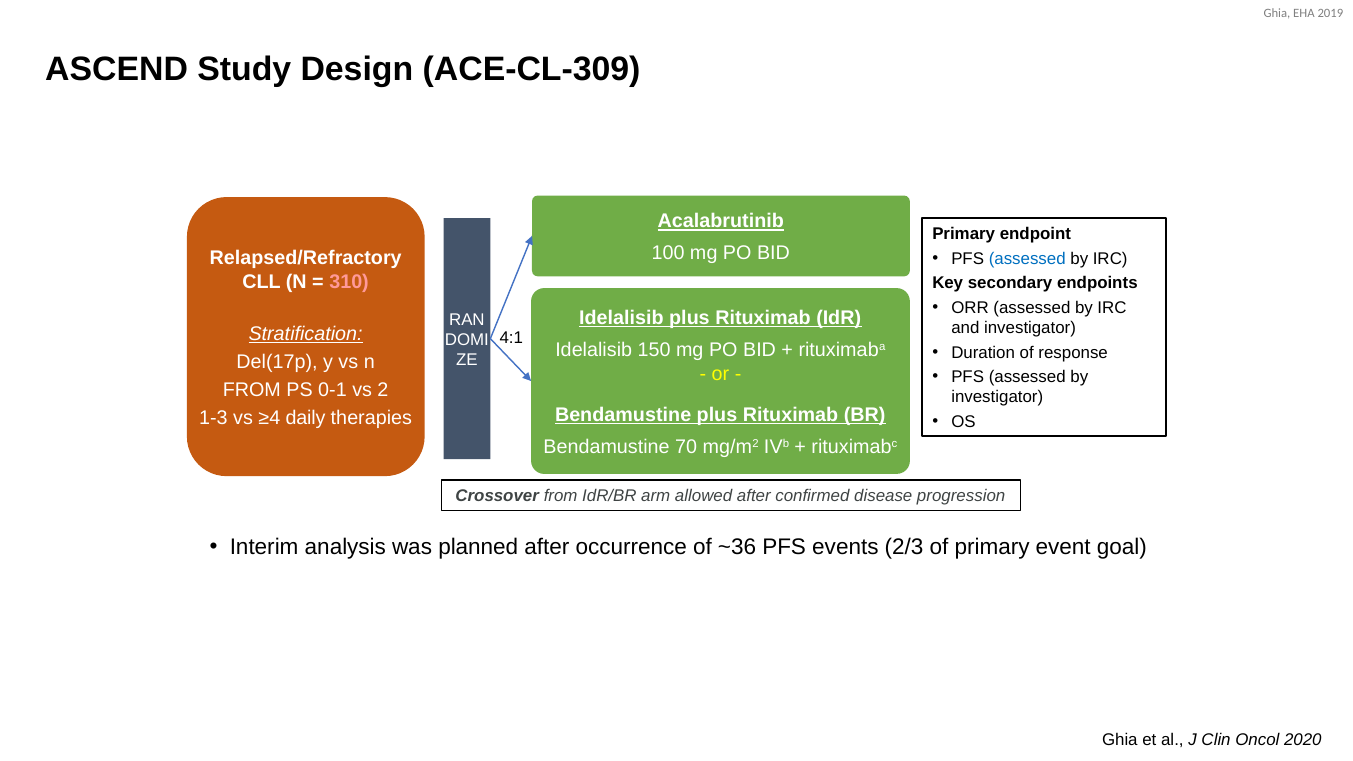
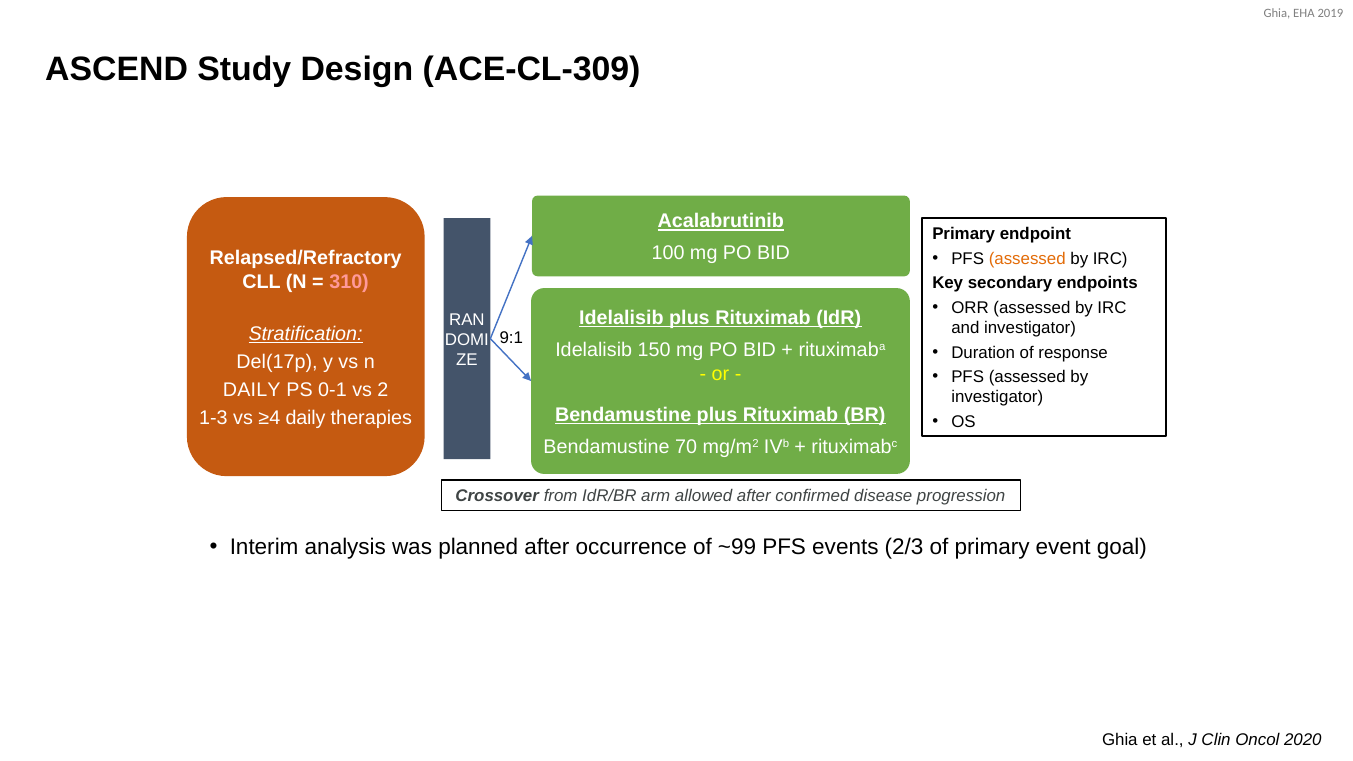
assessed colour: blue -> orange (1027, 259)
4:1: 4:1 -> 9:1 (511, 338)
FROM: FROM -> DAILY (252, 390)
~36: ~36 -> ~99 (737, 547)
